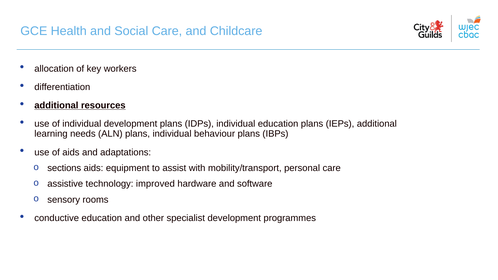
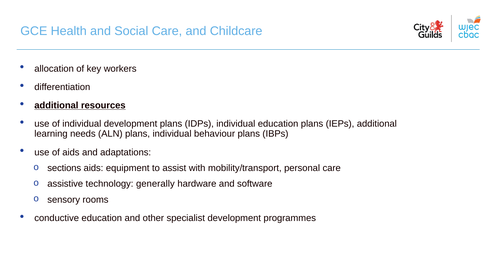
improved: improved -> generally (155, 184)
